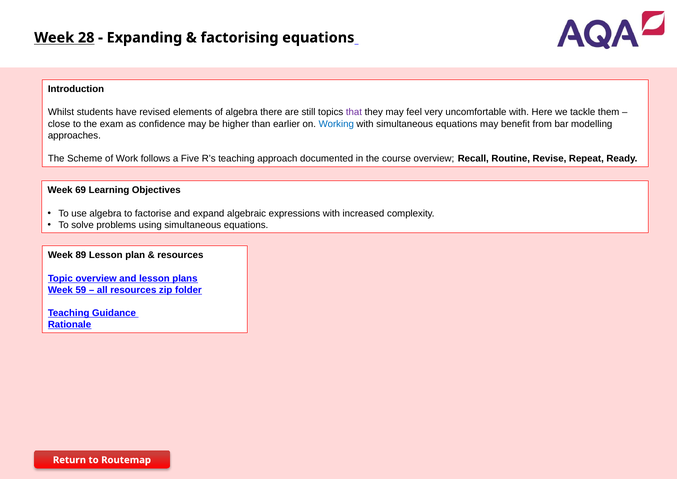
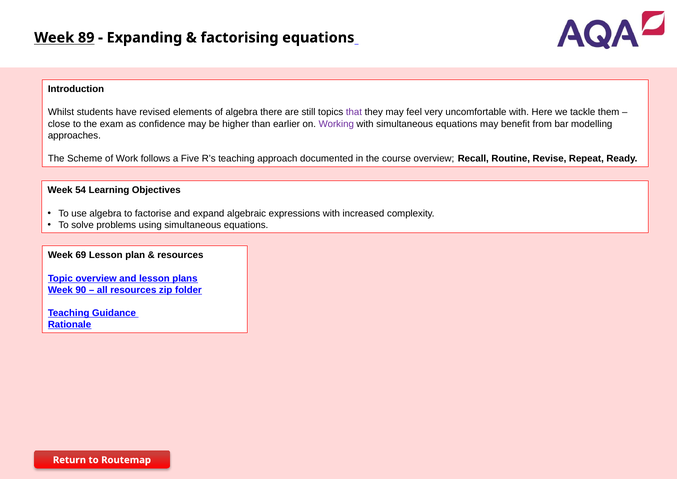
28: 28 -> 89 (86, 38)
Working colour: blue -> purple (336, 124)
69: 69 -> 54 (81, 190)
89: 89 -> 69 (81, 255)
59: 59 -> 90 (81, 290)
